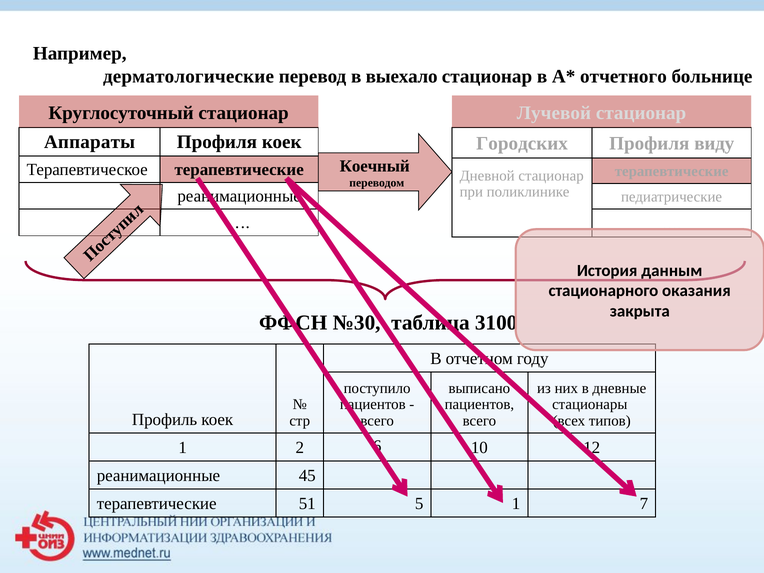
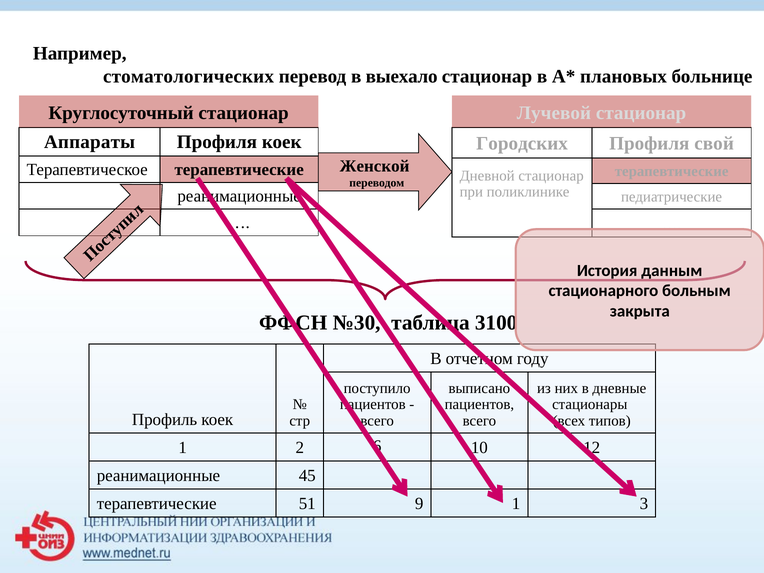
дерматологические: дерматологические -> стоматологических (188, 76)
отчетного: отчетного -> плановых (623, 76)
виду: виду -> свой (714, 144)
Коечный: Коечный -> Женской (375, 166)
оказания: оказания -> больным (696, 291)
5: 5 -> 9 (419, 504)
7: 7 -> 3 (644, 504)
